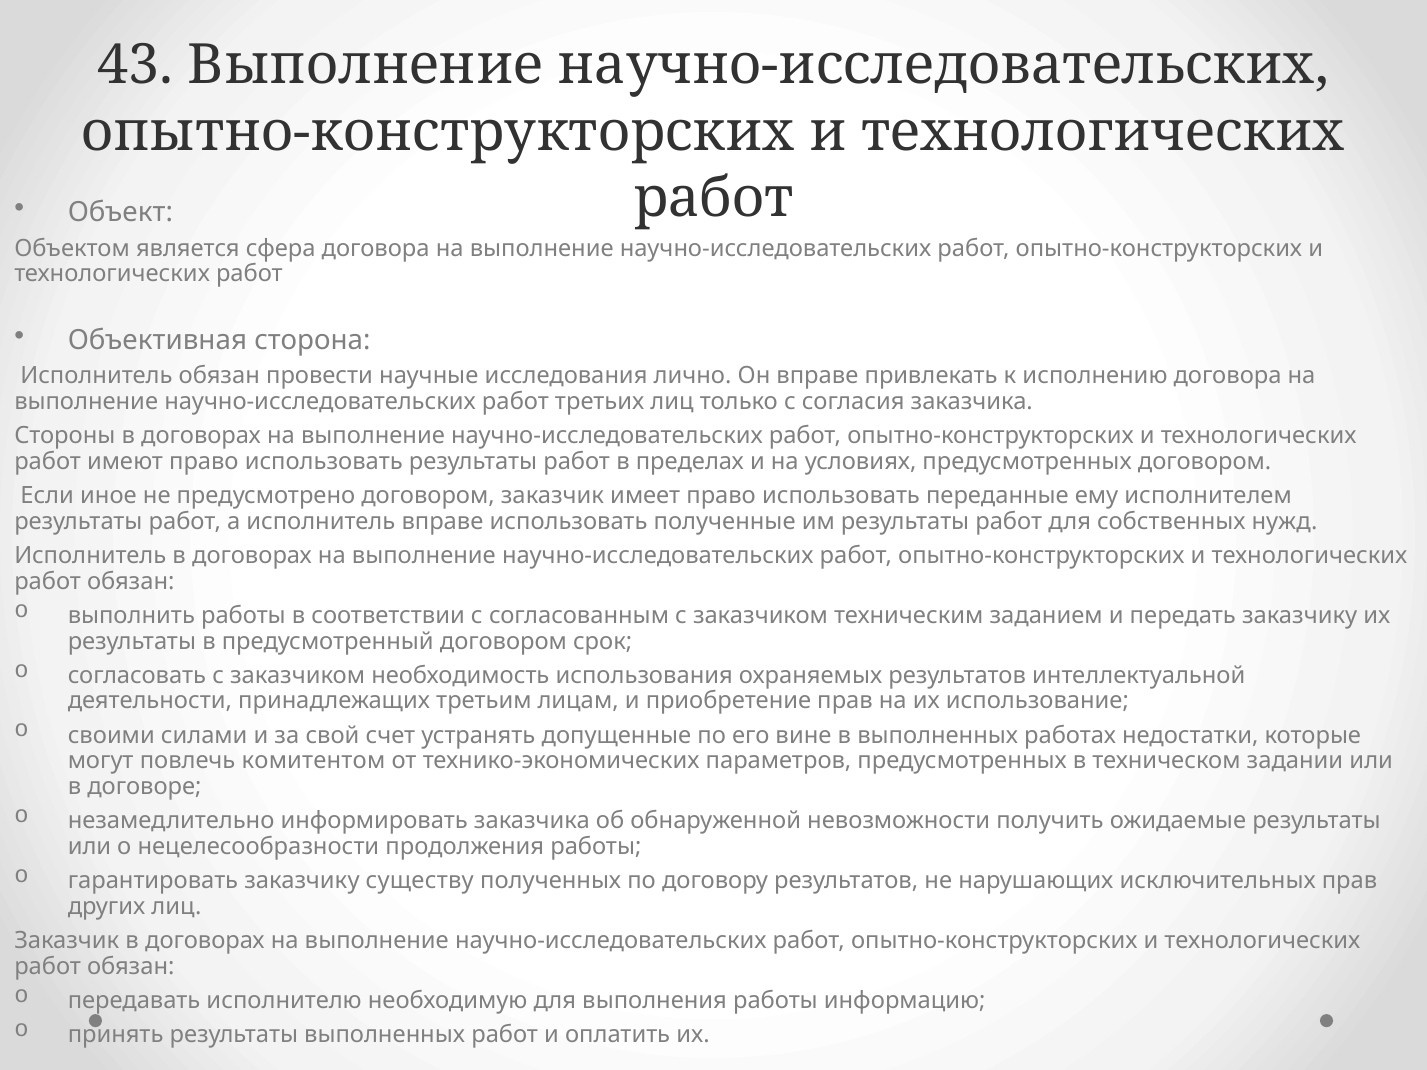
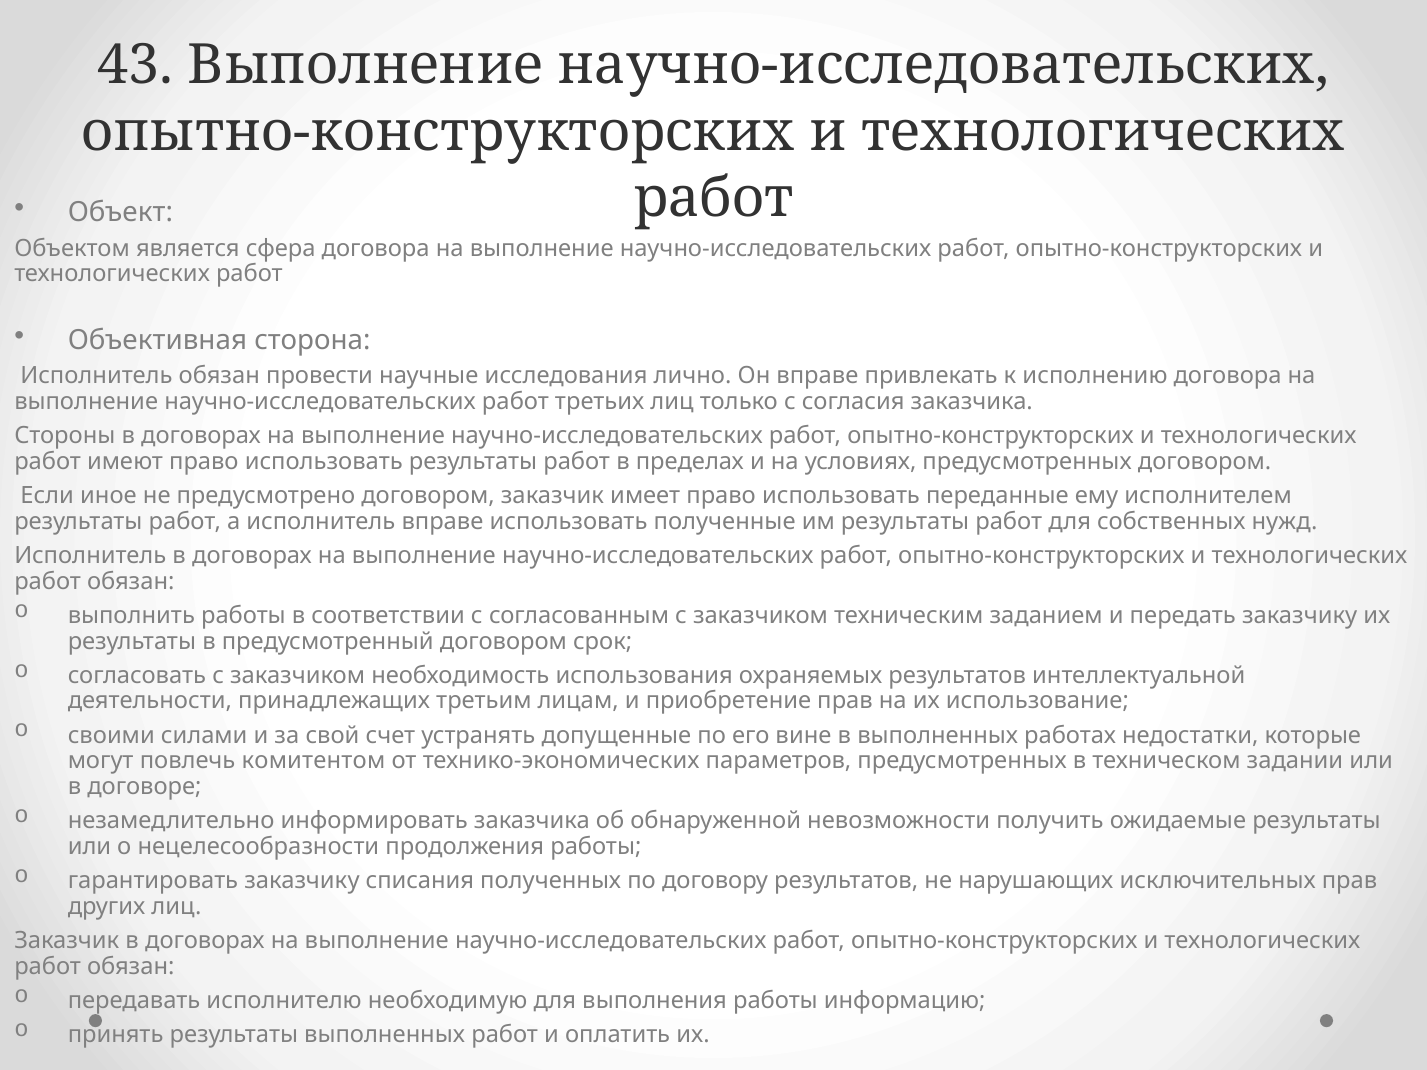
существу: существу -> списания (420, 881)
